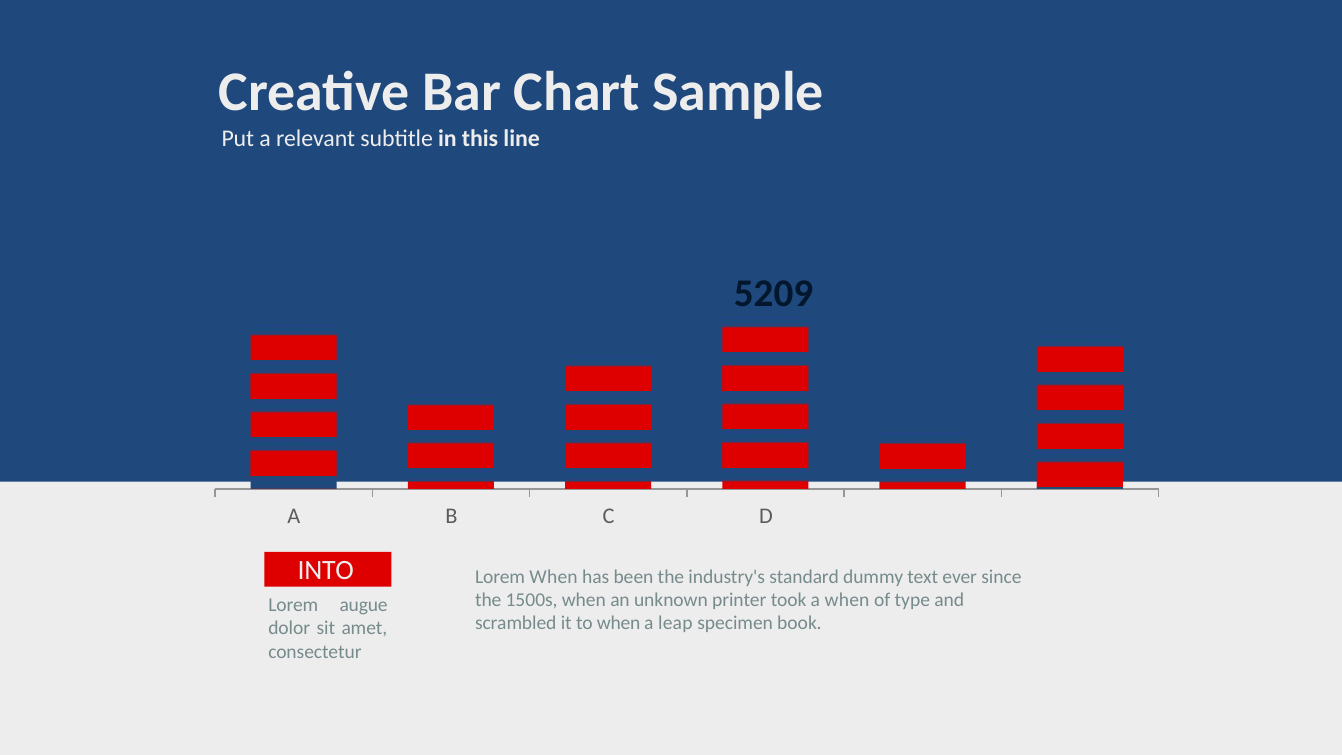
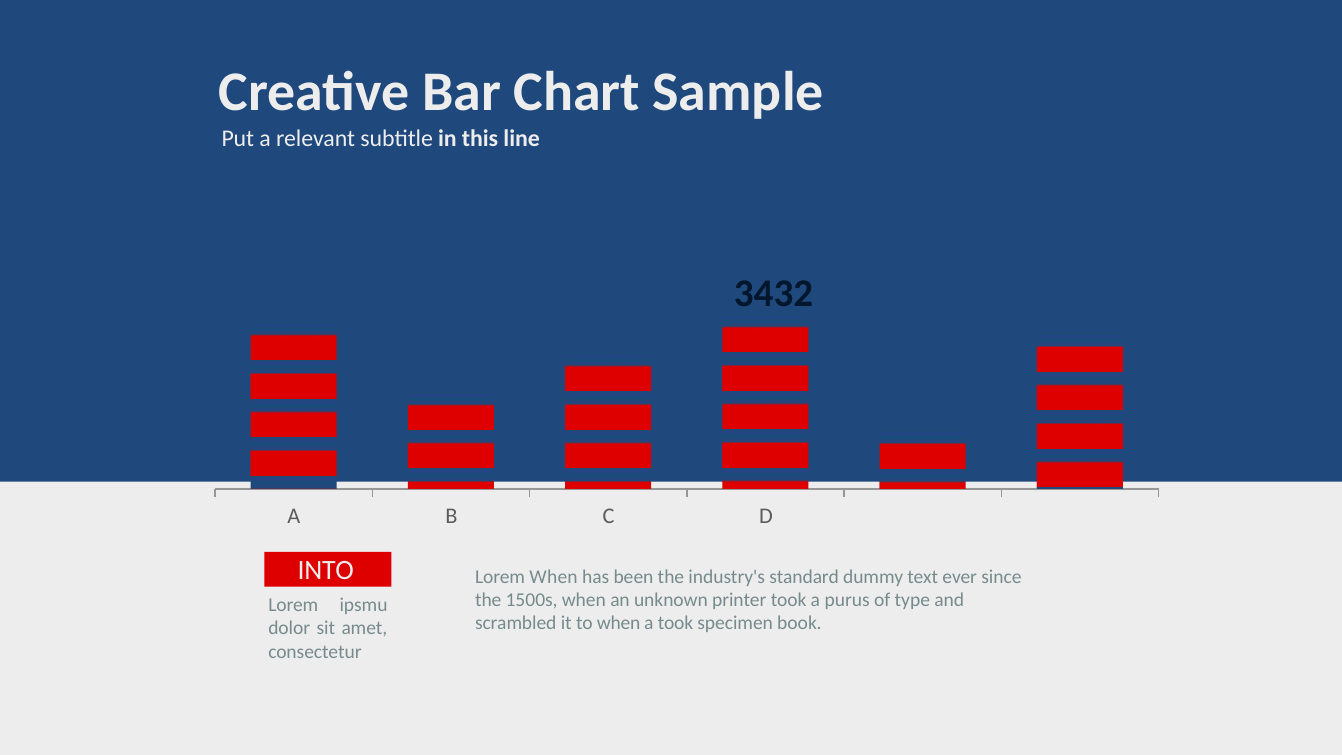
5209: 5209 -> 3432 (774, 293)
a when: when -> purus (847, 600)
augue: augue -> ipsmu (364, 605)
a leap: leap -> took (676, 623)
